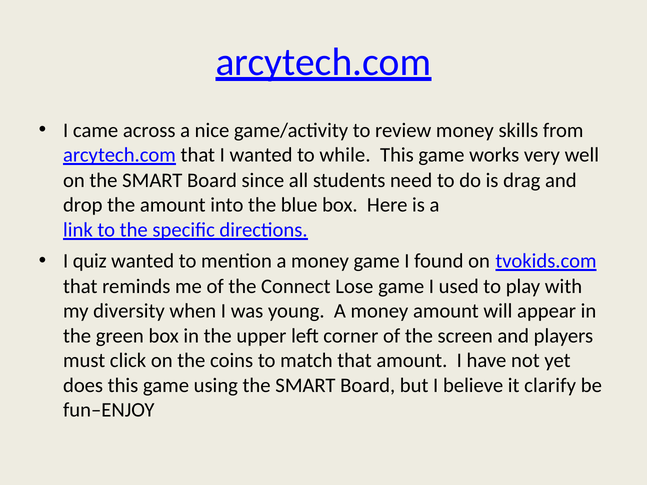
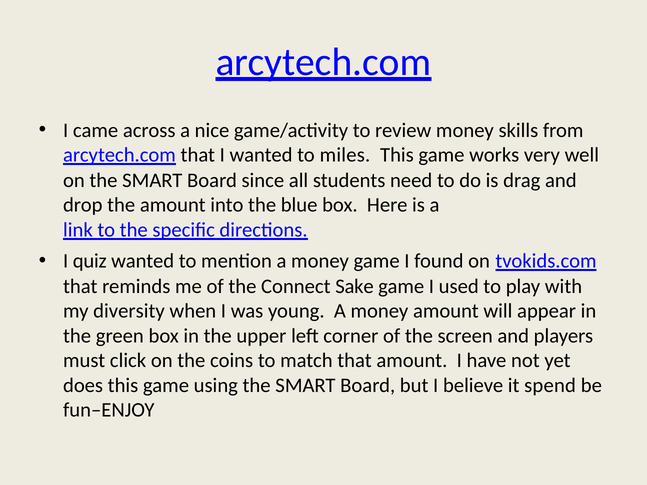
while: while -> miles (345, 155)
Lose: Lose -> Sake (354, 286)
clarify: clarify -> spend (550, 386)
